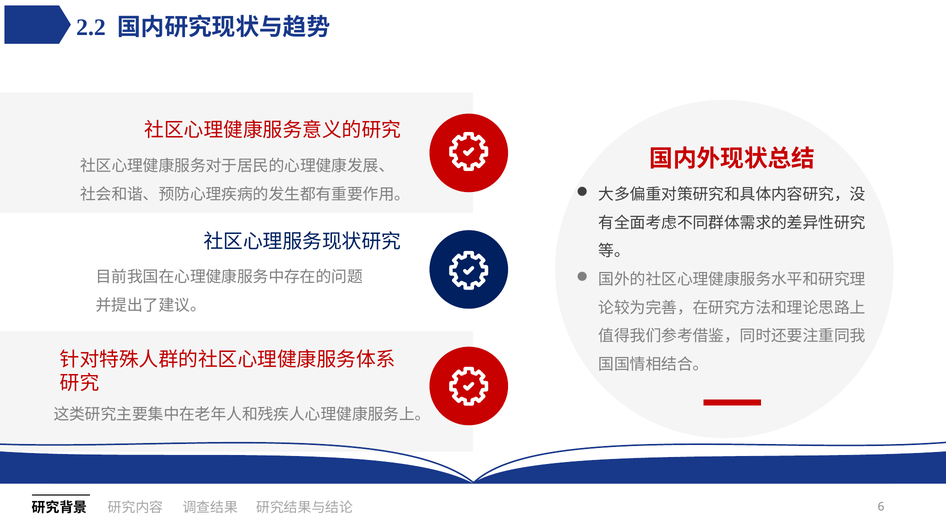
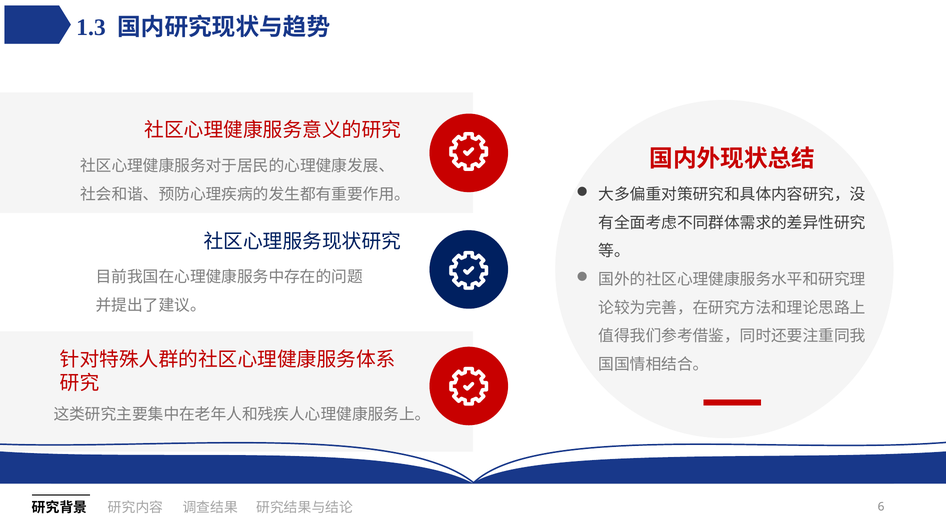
2.2: 2.2 -> 1.3 (91, 27)
